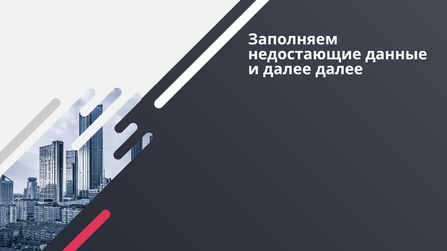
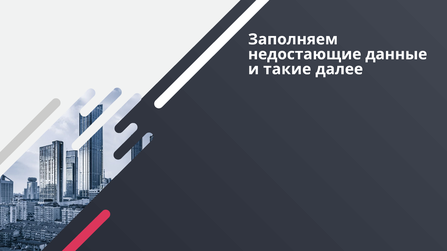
и далее: далее -> такие (287, 69)
